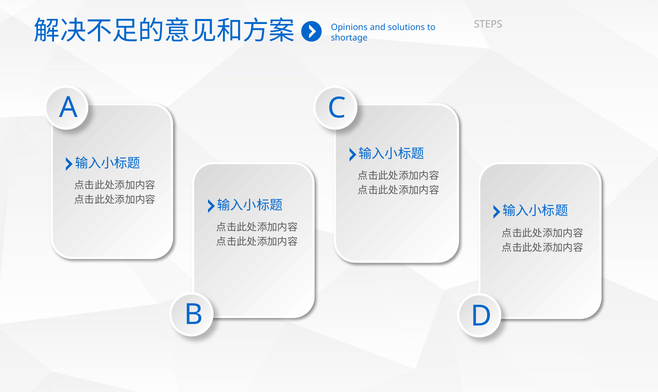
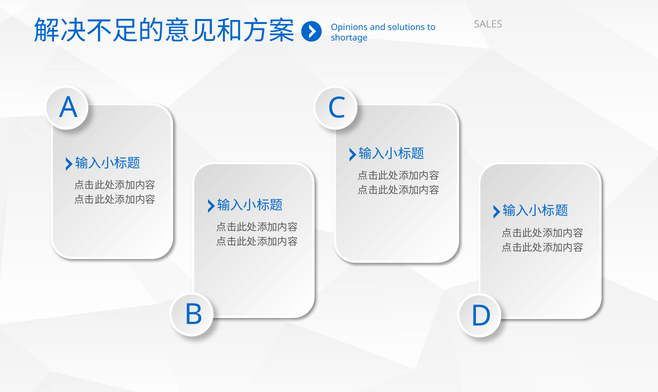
STEPS: STEPS -> SALES (488, 24)
